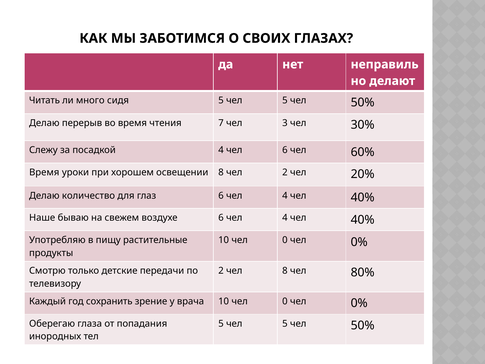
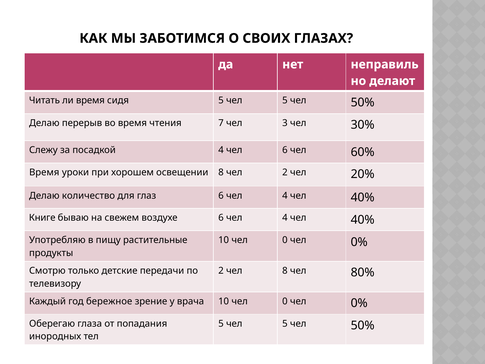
ли много: много -> время (90, 100)
Наше: Наше -> Книге (42, 218)
сохранить: сохранить -> бережное (109, 301)
